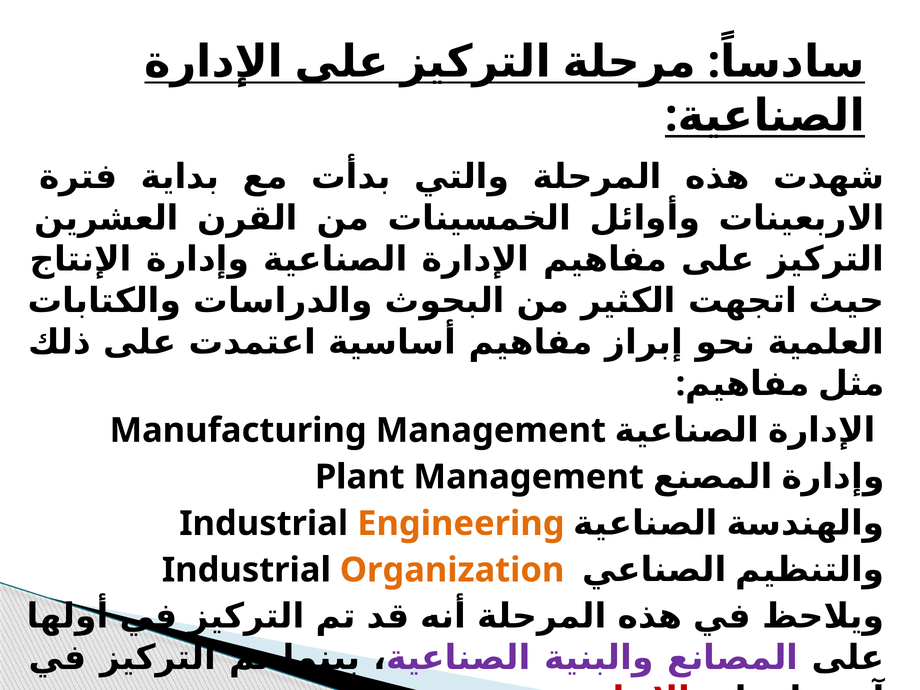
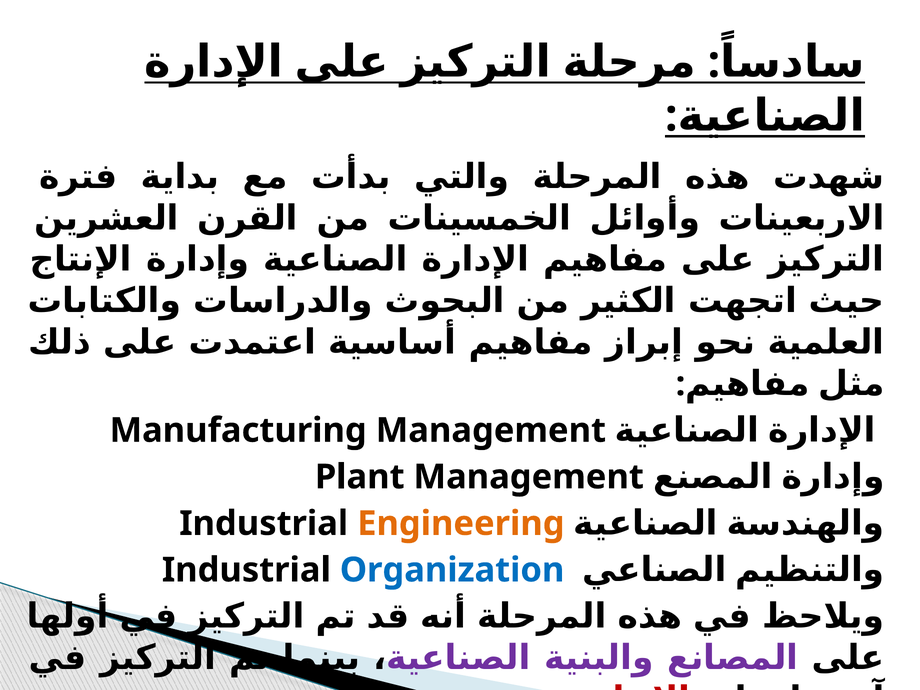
Organization colour: orange -> blue (452, 570)
